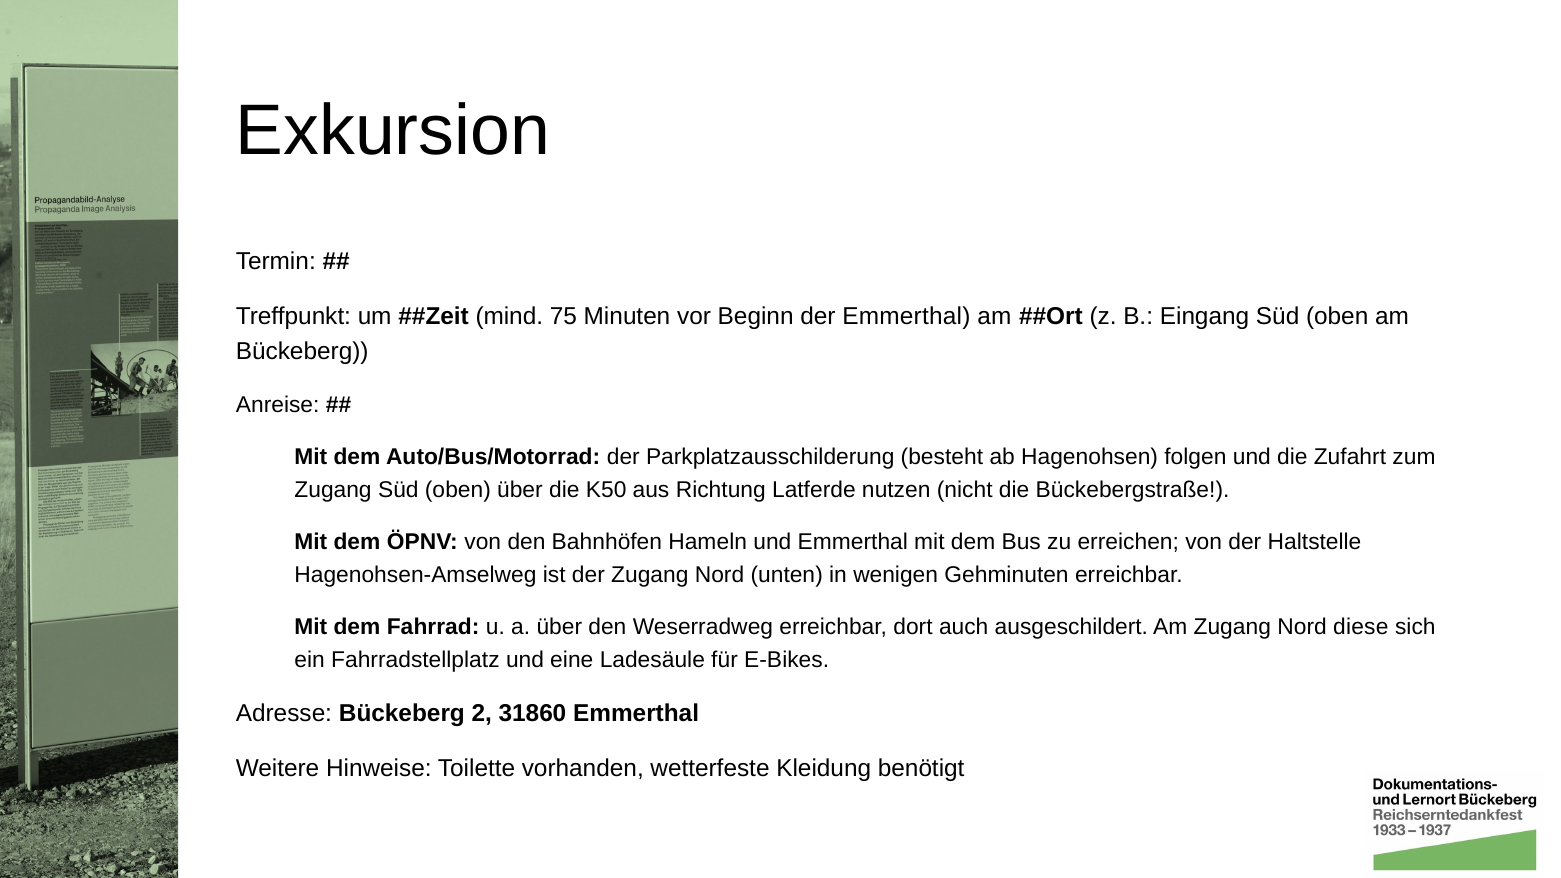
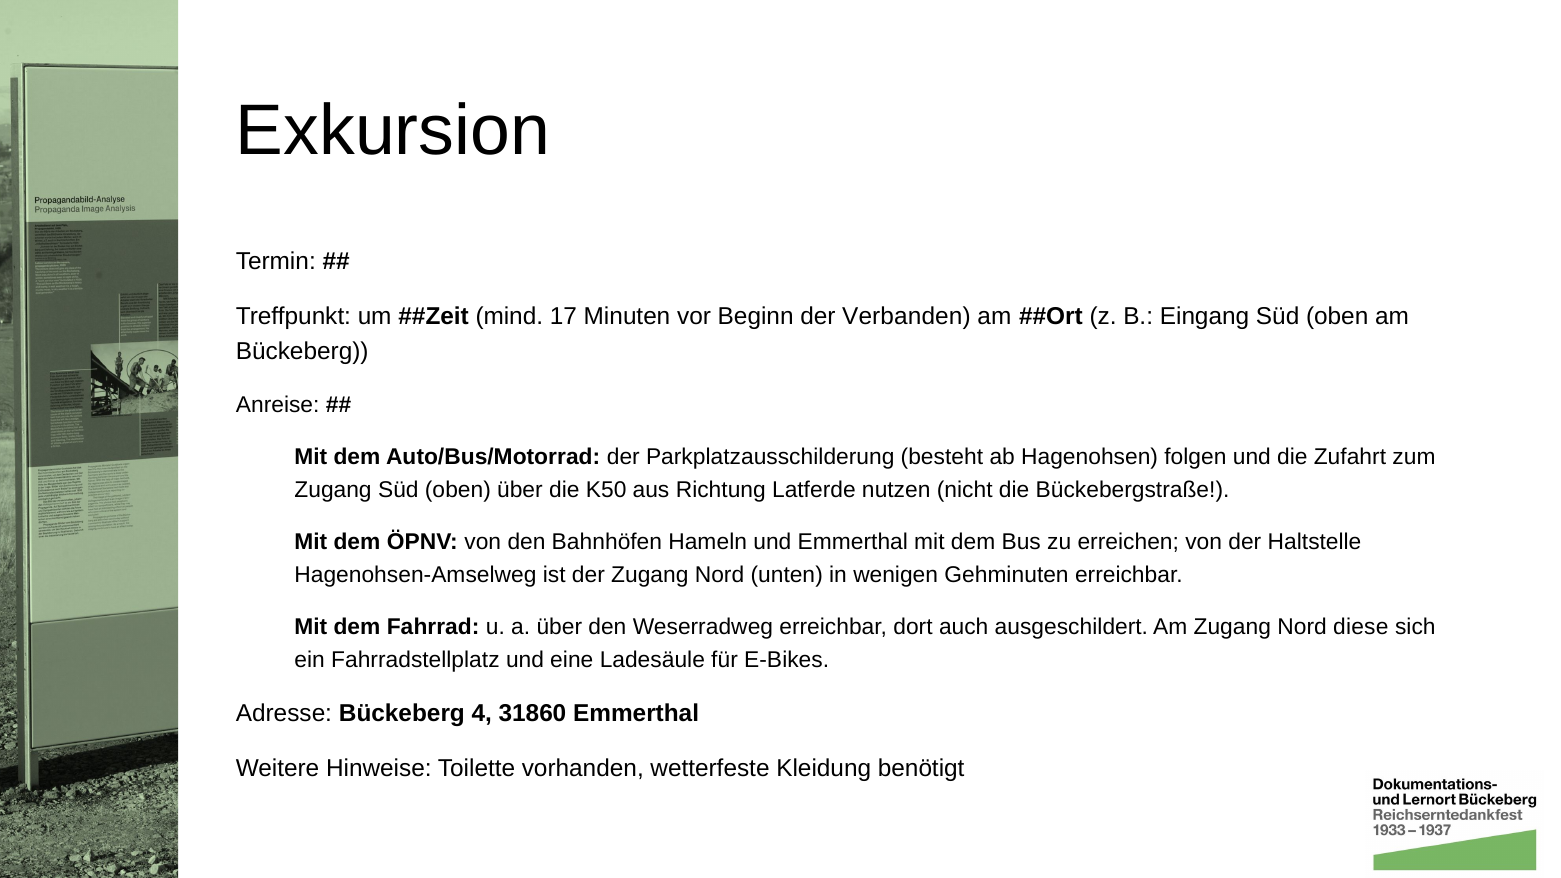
75: 75 -> 17 (563, 316)
der Emmerthal: Emmerthal -> Verbanden (906, 316)
2: 2 -> 4 (482, 714)
